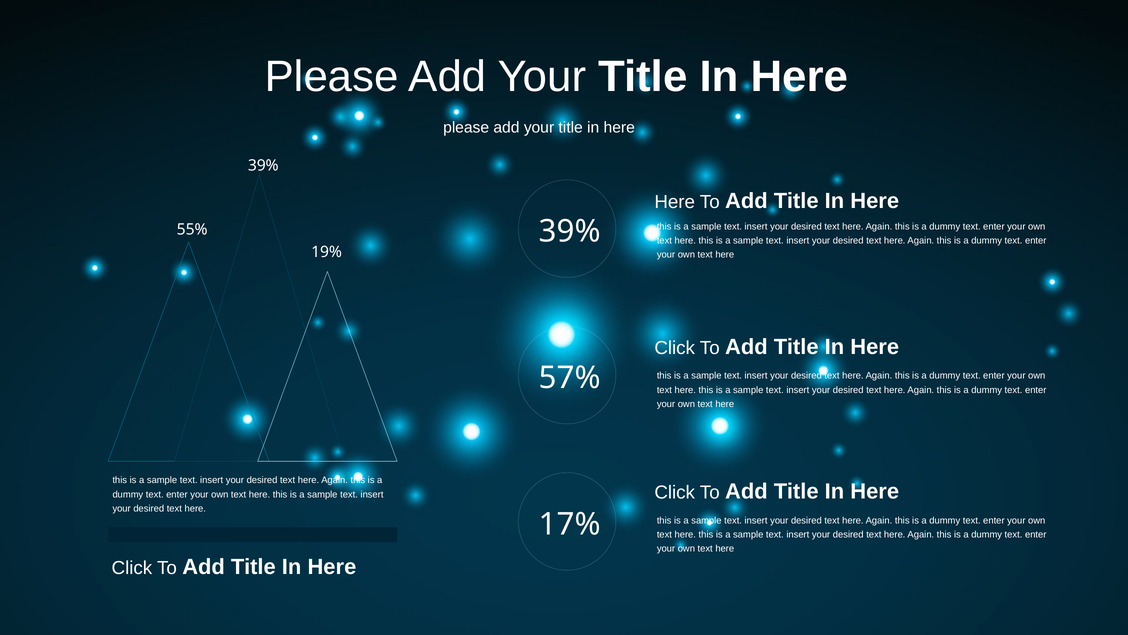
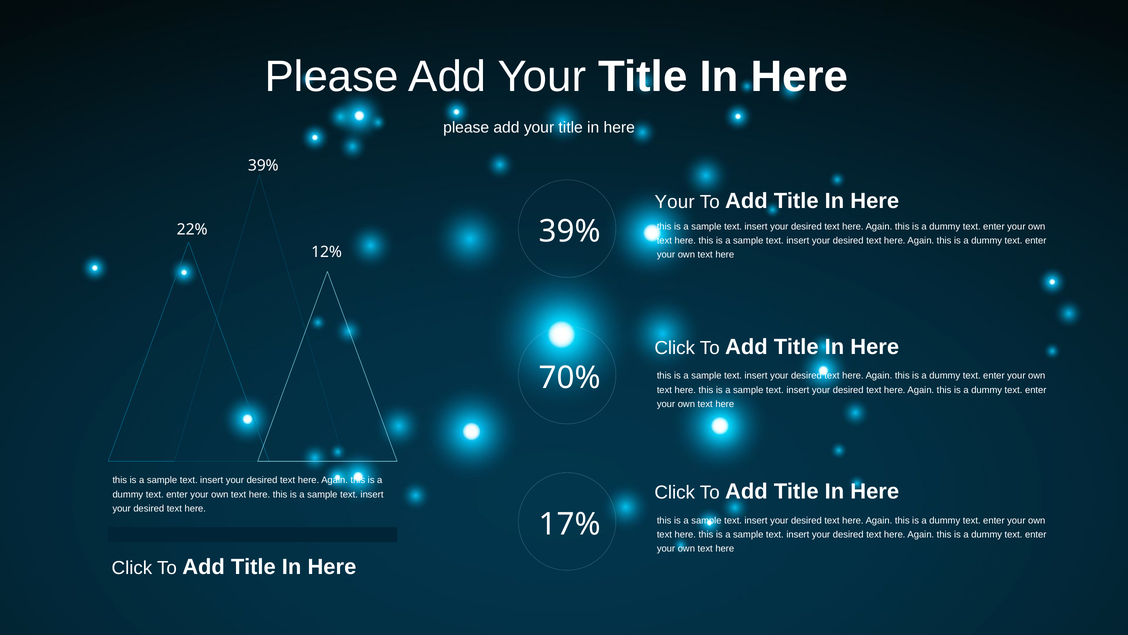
Here: Here -> Your (675, 202)
55%: 55% -> 22% (192, 229)
19%: 19% -> 12% (327, 252)
57%: 57% -> 70% (570, 378)
